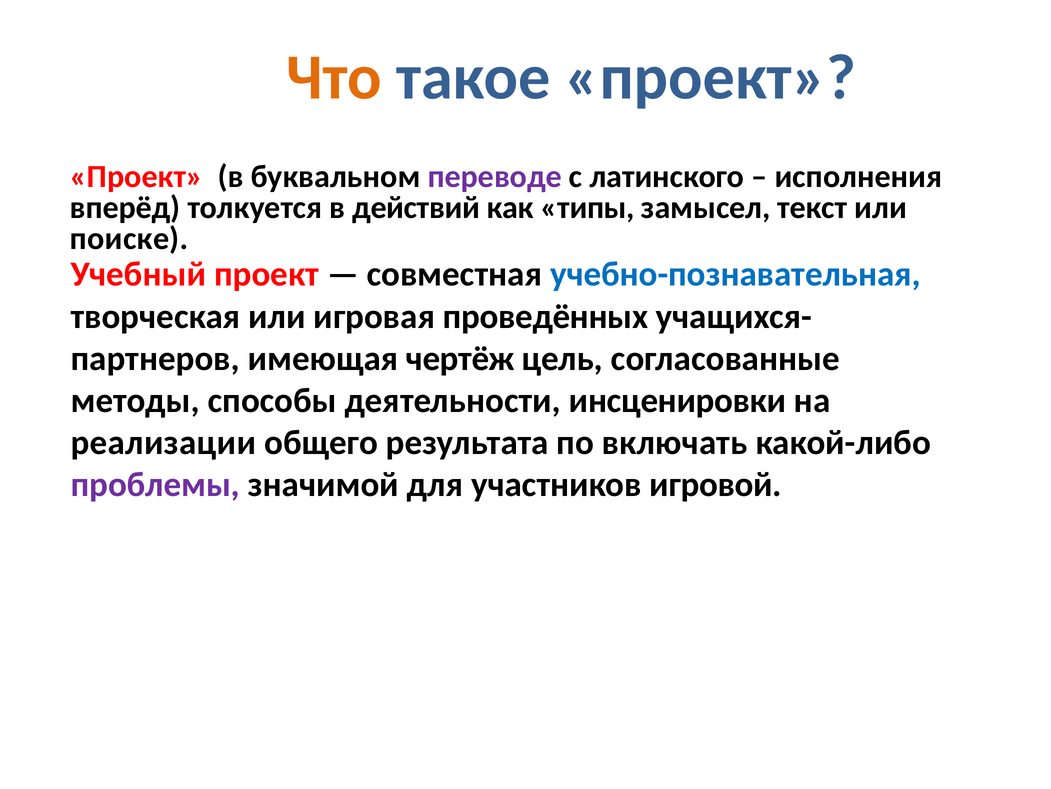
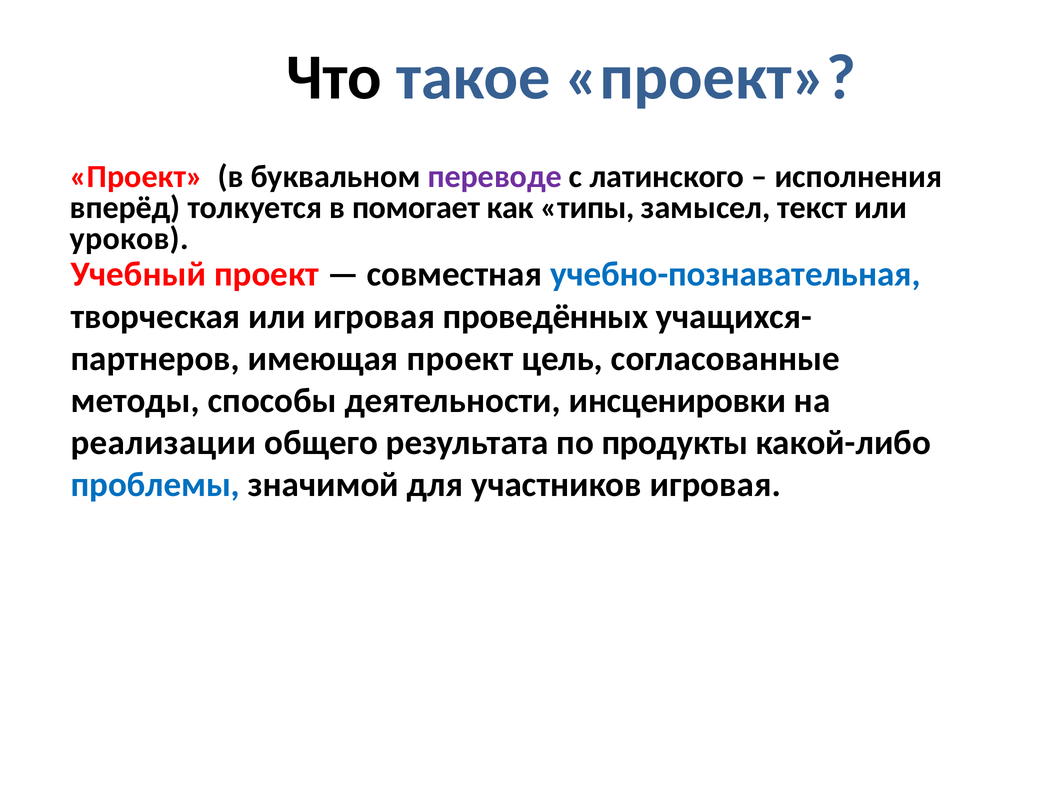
Что colour: orange -> black (334, 77)
действий: действий -> помогает (416, 208)
поиске: поиске -> уроков (129, 238)
имеющая чертёж: чертёж -> проект (460, 358)
включать: включать -> продукты (675, 442)
проблемы colour: purple -> blue (155, 484)
участников игровой: игровой -> игровая (715, 484)
